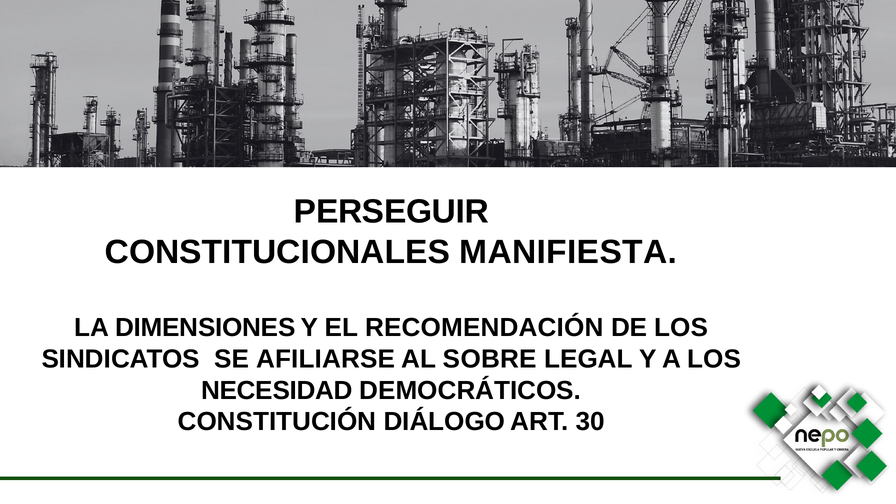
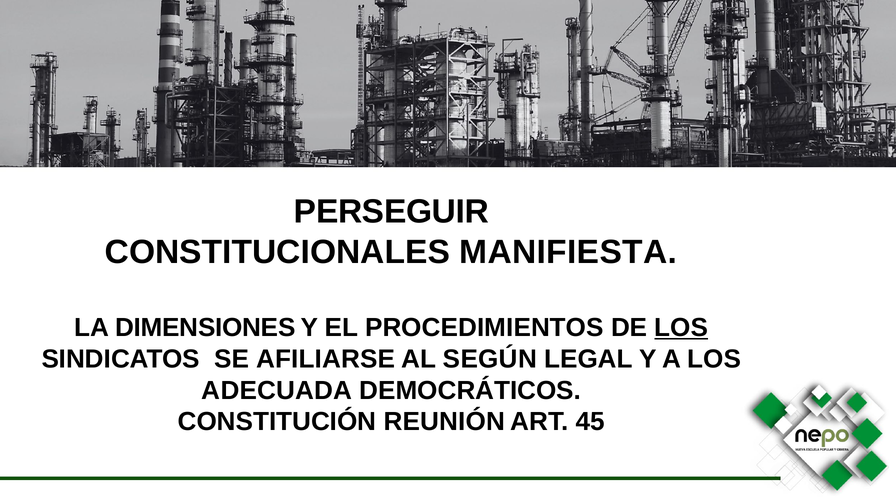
RECOMENDACIÓN: RECOMENDACIÓN -> PROCEDIMIENTOS (484, 328)
LOS underline: none -> present (681, 328)
SOBRE: SOBRE -> SEGÚN (490, 359)
NECESIDAD: NECESIDAD -> ADECUADA (277, 390)
DIÁLOGO: DIÁLOGO -> REUNIÓN (444, 422)
30: 30 -> 45 (590, 422)
